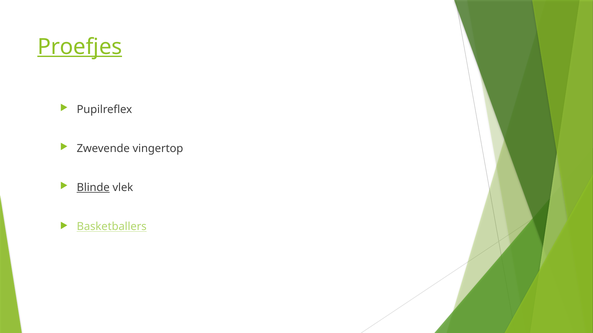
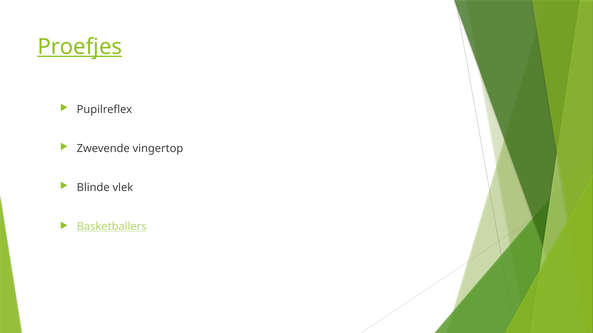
Blinde underline: present -> none (93, 188)
